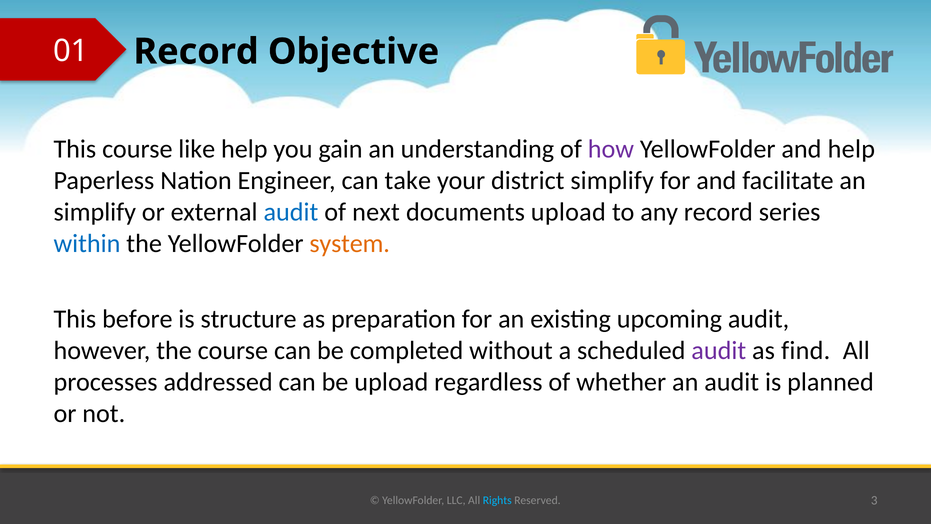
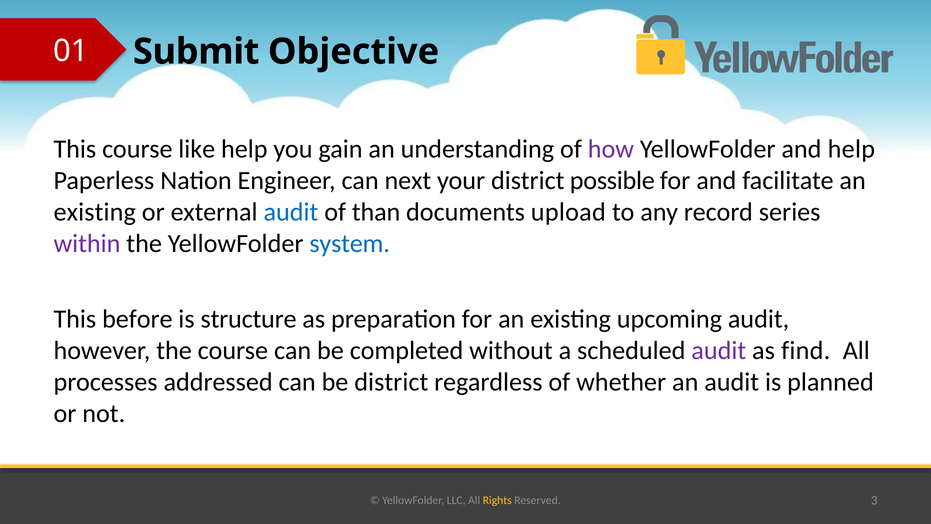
Record: Record -> Submit (196, 52)
take: take -> next (408, 181)
district simplify: simplify -> possible (612, 181)
simplify: simplify -> existing (95, 212)
next: next -> than (376, 212)
within colour: blue -> purple (87, 244)
system colour: orange -> blue (350, 244)
be upload: upload -> district (391, 382)
Rights colour: light blue -> yellow (497, 500)
